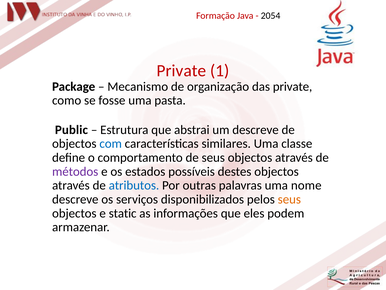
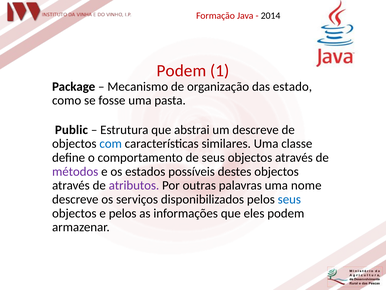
2054: 2054 -> 2014 (271, 16)
Private: Private -> Podem (181, 71)
das private: private -> estado (292, 86)
atributos colour: blue -> purple (134, 185)
seus colour: orange -> blue (289, 199)
e static: static -> pelos (123, 213)
